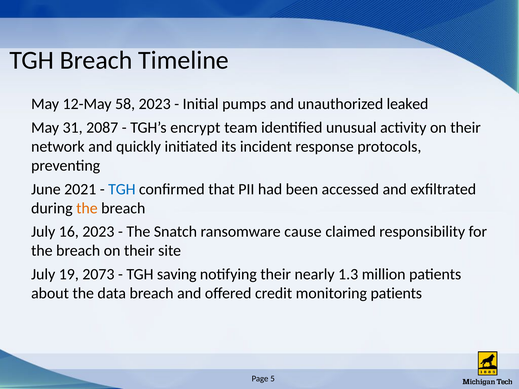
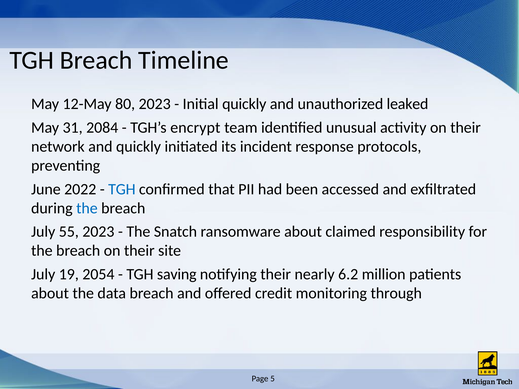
58: 58 -> 80 (125, 104)
Initial pumps: pumps -> quickly (244, 104)
2087: 2087 -> 2084 (102, 128)
2021: 2021 -> 2022 (80, 189)
the colour: orange -> blue (87, 208)
16: 16 -> 55 (69, 232)
ransomware cause: cause -> about (303, 232)
2073: 2073 -> 2054 (98, 275)
1.3: 1.3 -> 6.2 (348, 275)
monitoring patients: patients -> through (396, 294)
